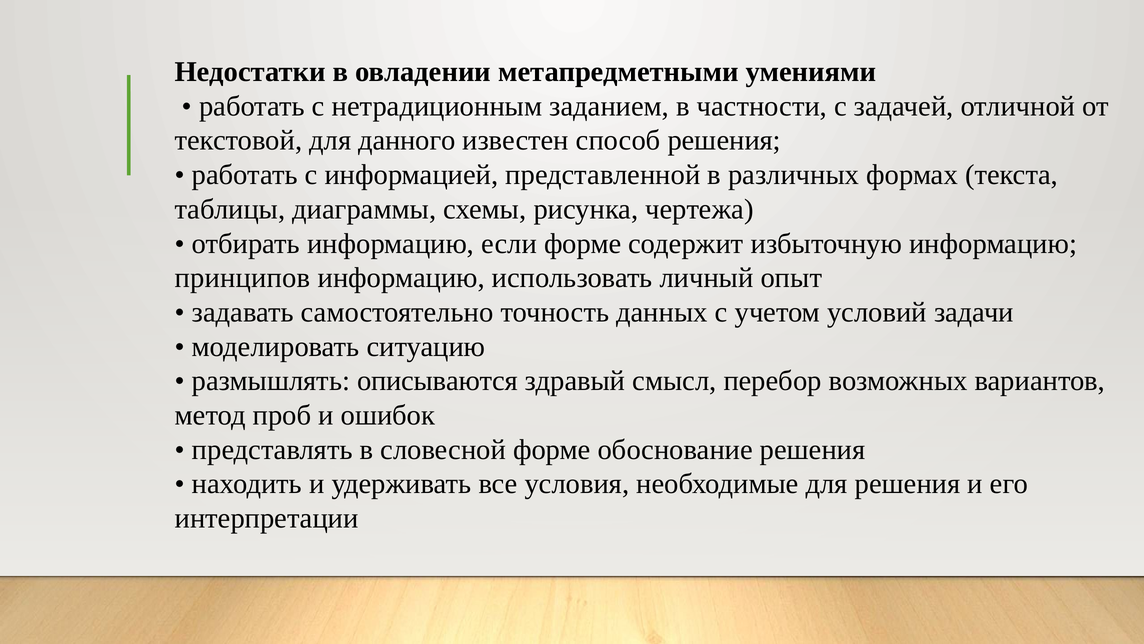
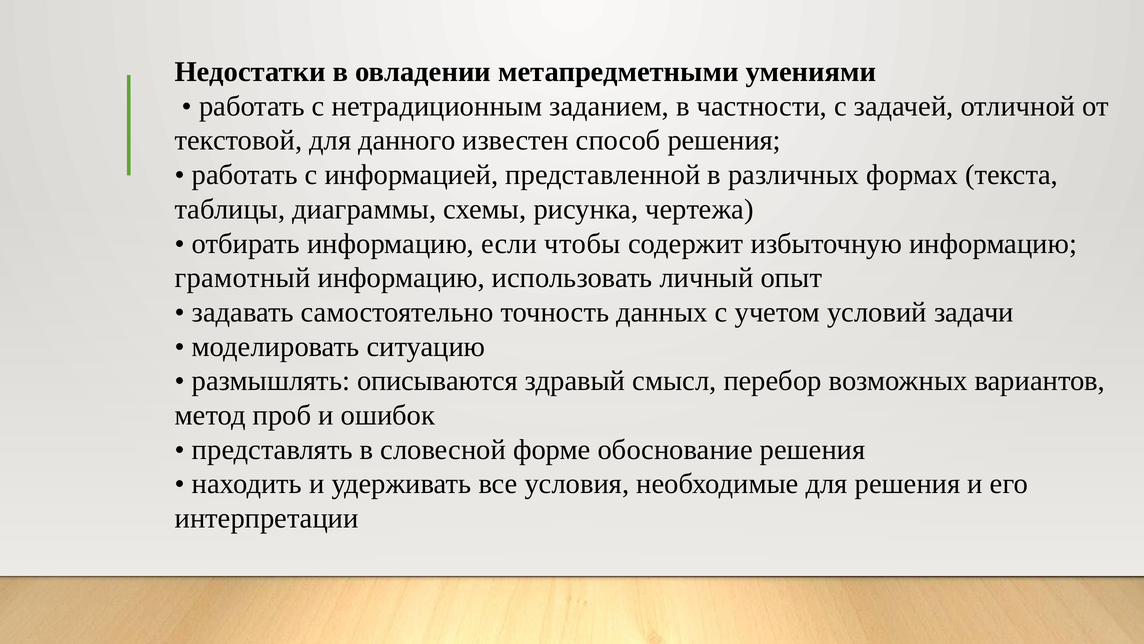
если форме: форме -> чтобы (582, 243)
принципов: принципов -> грамотный (243, 278)
